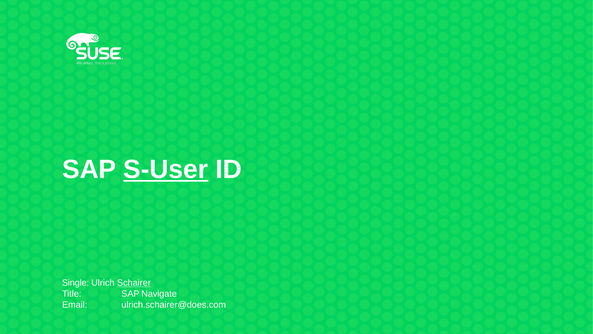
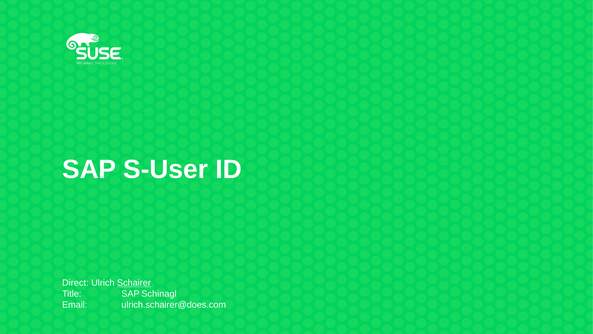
S-User underline: present -> none (166, 169)
Single: Single -> Direct (75, 283)
Navigate: Navigate -> Schinagl (159, 293)
